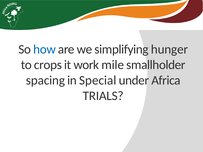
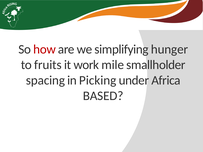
how colour: blue -> red (45, 49)
crops: crops -> fruits (48, 65)
Special: Special -> Picking (98, 80)
TRIALS: TRIALS -> BASED (103, 96)
